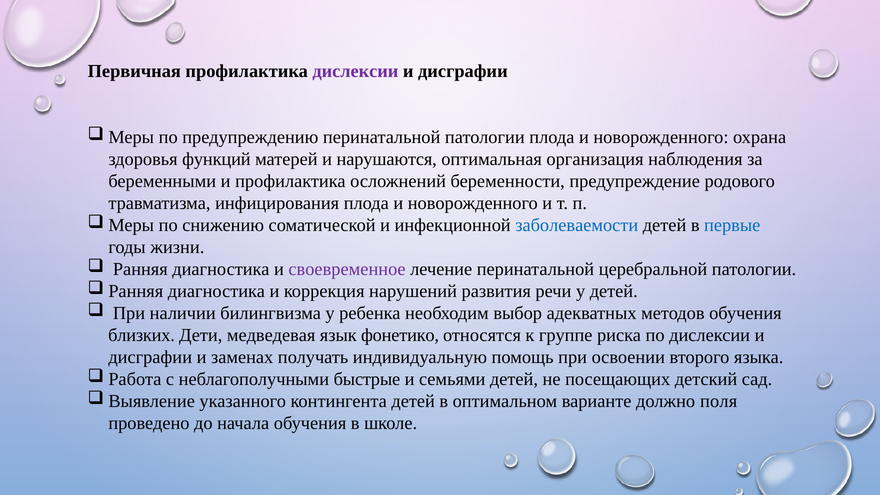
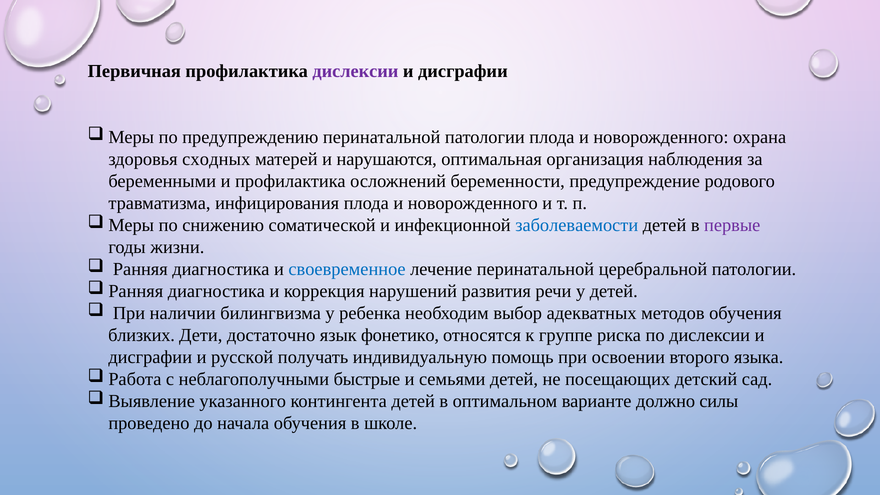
функций: функций -> сходных (216, 159)
первые colour: blue -> purple (732, 225)
своевременное colour: purple -> blue (347, 269)
медведевая: медведевая -> достаточно (271, 335)
заменах: заменах -> русской (242, 357)
поля: поля -> силы (719, 401)
